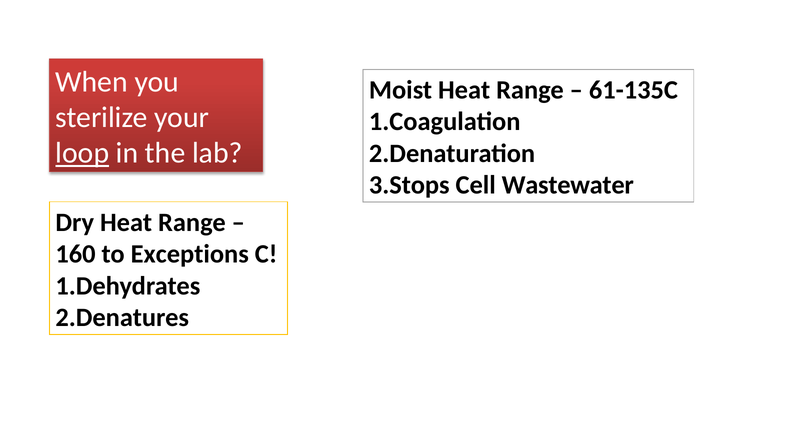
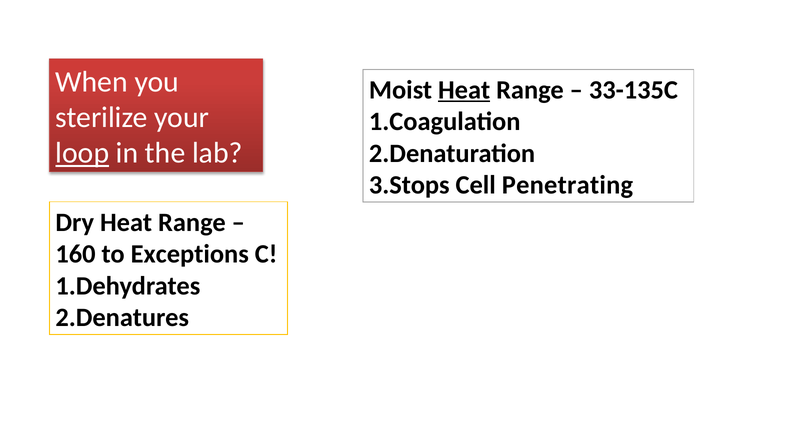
Heat underline: none -> present (464, 90)
61-135C: 61-135C -> 33-135C (633, 90)
Wastewater: Wastewater -> Penetrating (567, 185)
